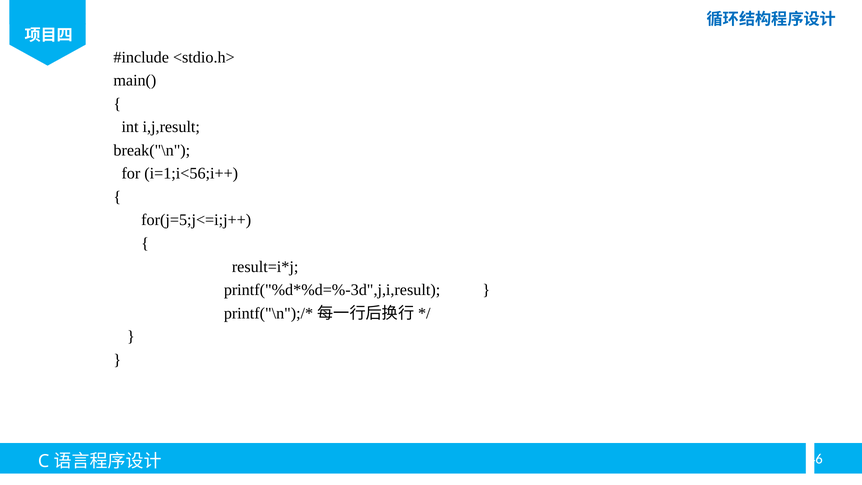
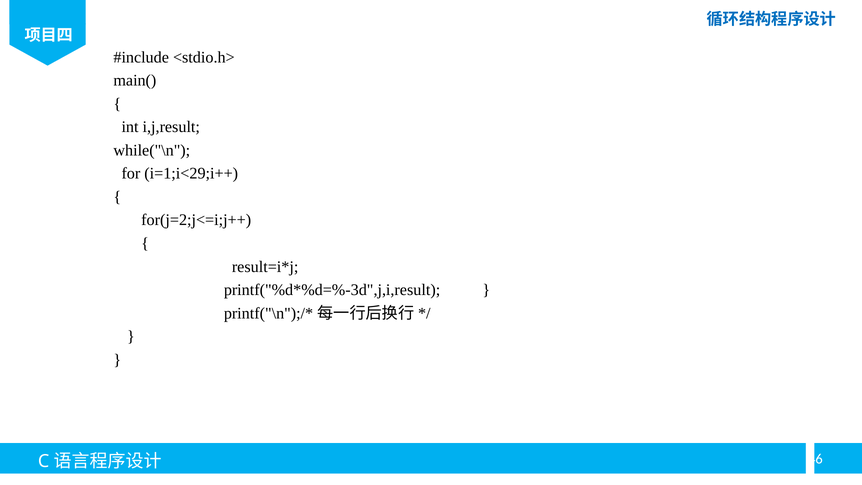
break("\n: break("\n -> while("\n (152, 150)
i=1;i<56;i++: i=1;i<56;i++ -> i=1;i<29;i++ (191, 174)
for(j=5;j<=i;j++: for(j=5;j<=i;j++ -> for(j=2;j<=i;j++ (196, 220)
